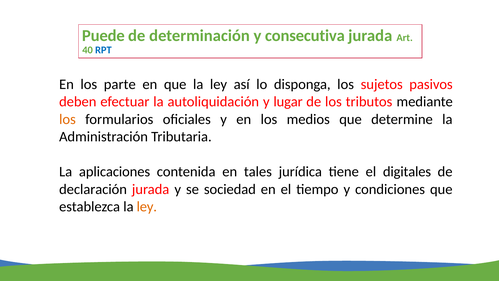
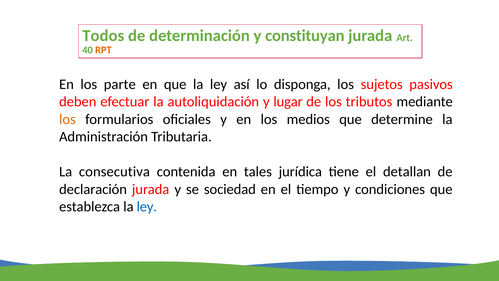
Puede: Puede -> Todos (103, 35)
consecutiva: consecutiva -> constituyan (305, 35)
RPT colour: blue -> orange (103, 50)
aplicaciones: aplicaciones -> consecutiva (114, 172)
digitales: digitales -> detallan (407, 172)
ley colour: orange -> blue (147, 206)
